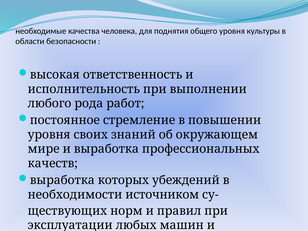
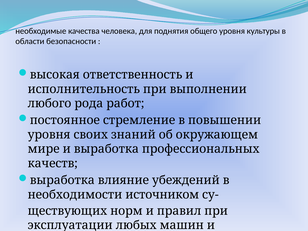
которых: которых -> влияние (123, 180)
